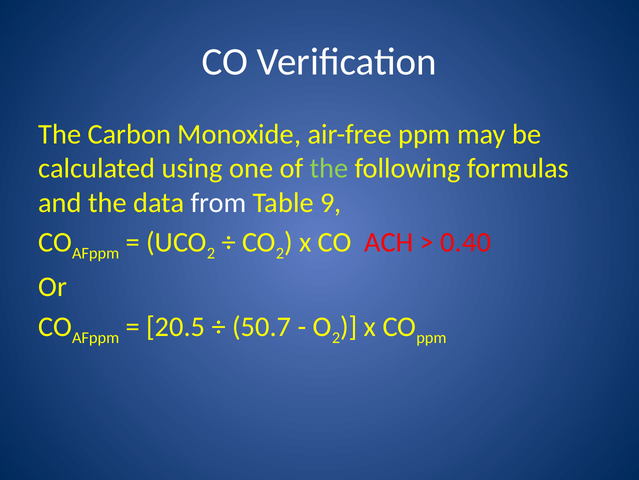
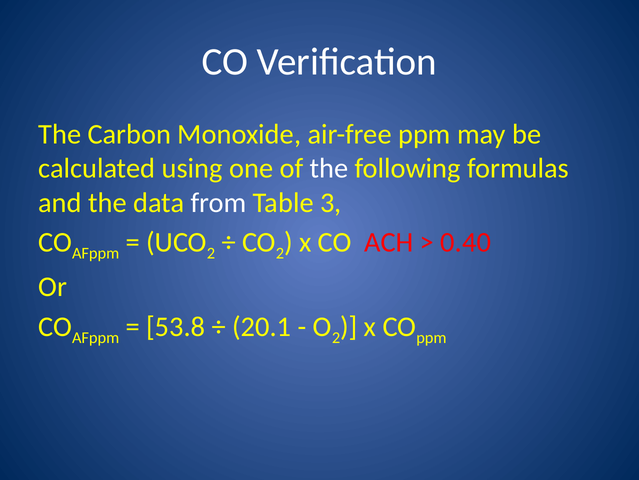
the colour: light green -> white (329, 168)
9: 9 -> 3 (331, 202)
20.5: 20.5 -> 53.8 (176, 326)
50.7: 50.7 -> 20.1 (262, 326)
